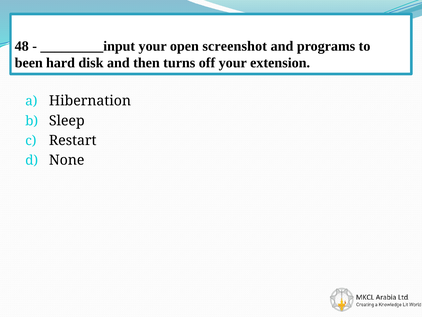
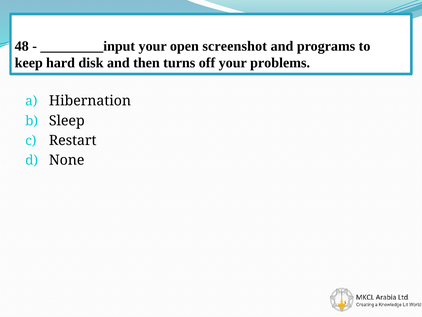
been: been -> keep (29, 63)
extension: extension -> problems (280, 63)
